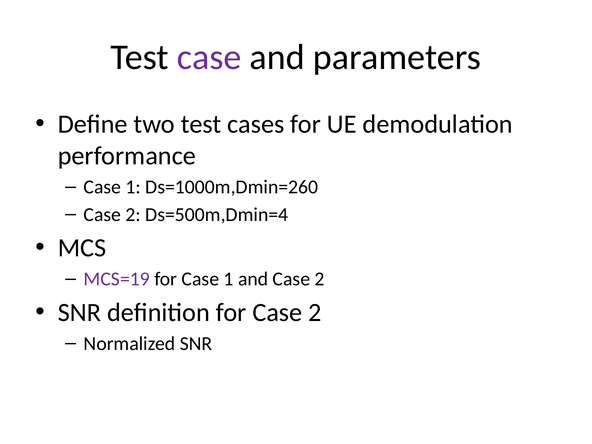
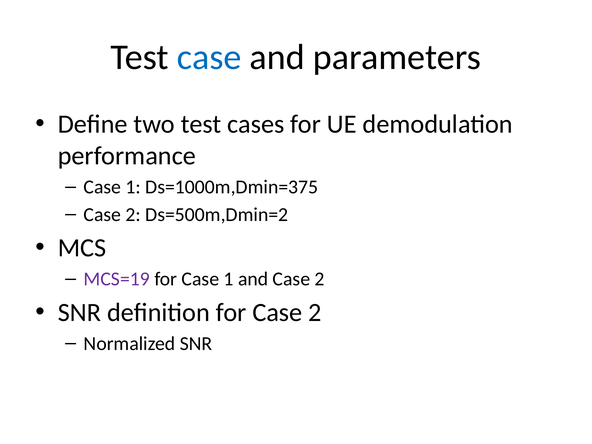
case colour: purple -> blue (209, 57)
Ds=1000m,Dmin=260: Ds=1000m,Dmin=260 -> Ds=1000m,Dmin=375 (232, 187)
Ds=500m,Dmin=4: Ds=500m,Dmin=4 -> Ds=500m,Dmin=2 (217, 215)
